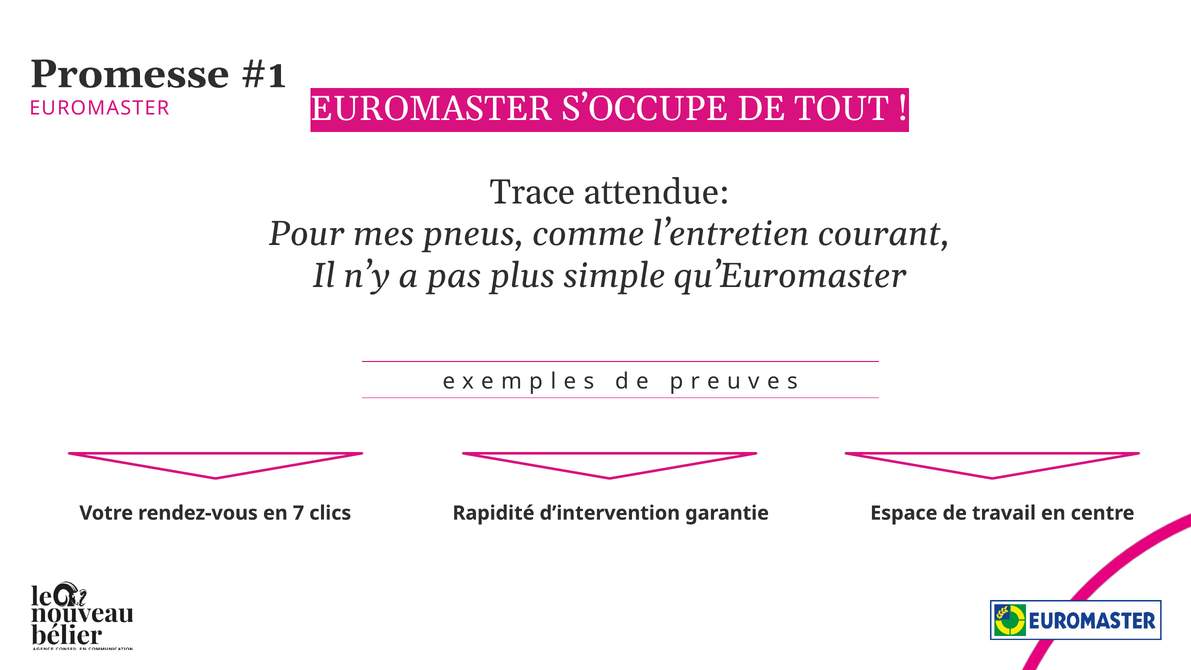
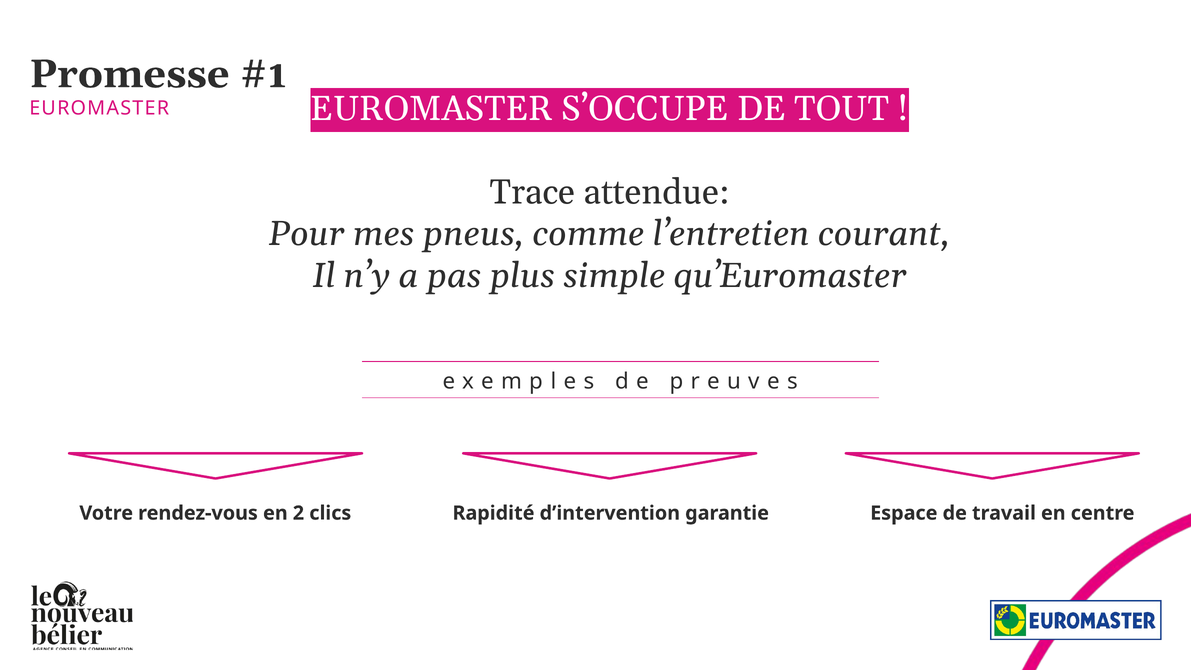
7: 7 -> 2 (298, 513)
